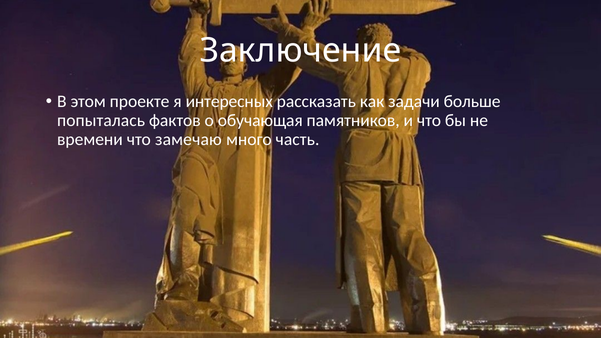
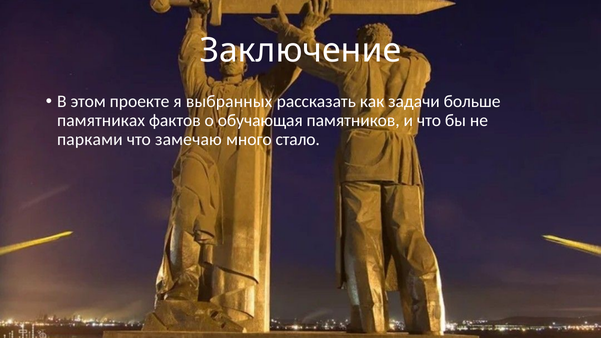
интересных: интересных -> выбранных (229, 102)
попыталась: попыталась -> памятниках (101, 121)
времени: времени -> парками (90, 139)
часть: часть -> стало (298, 139)
